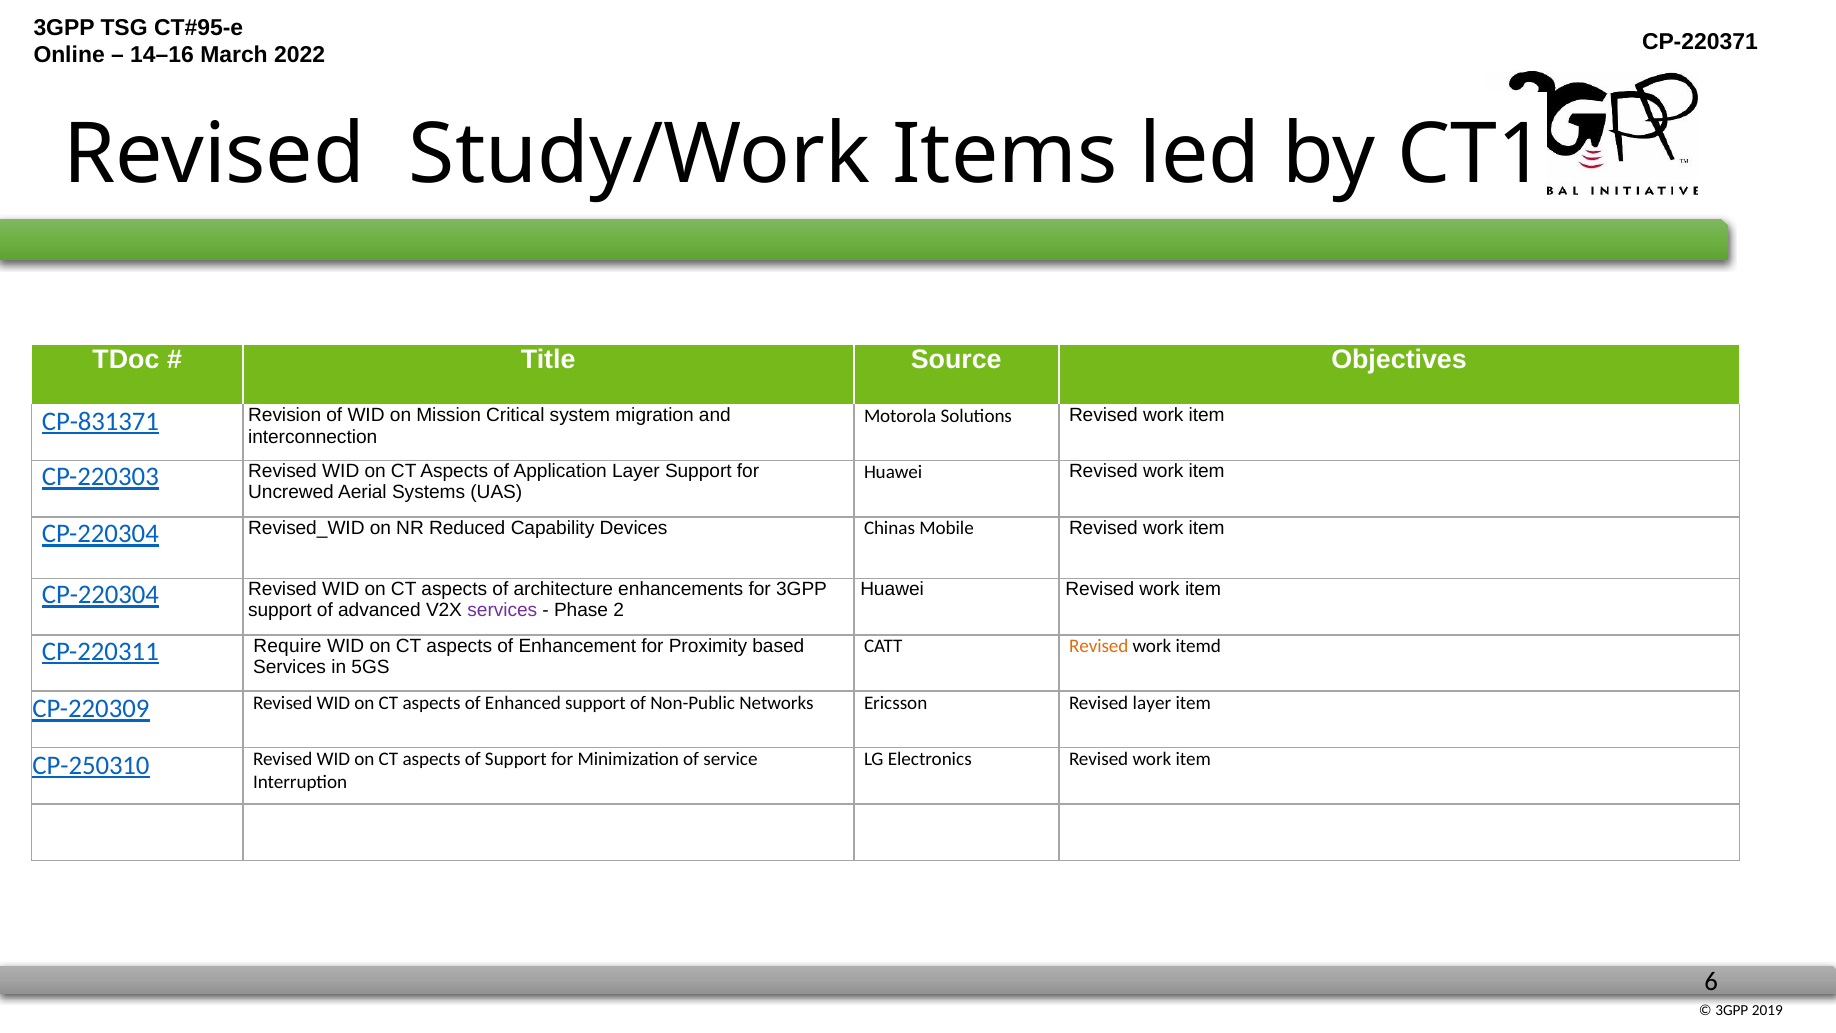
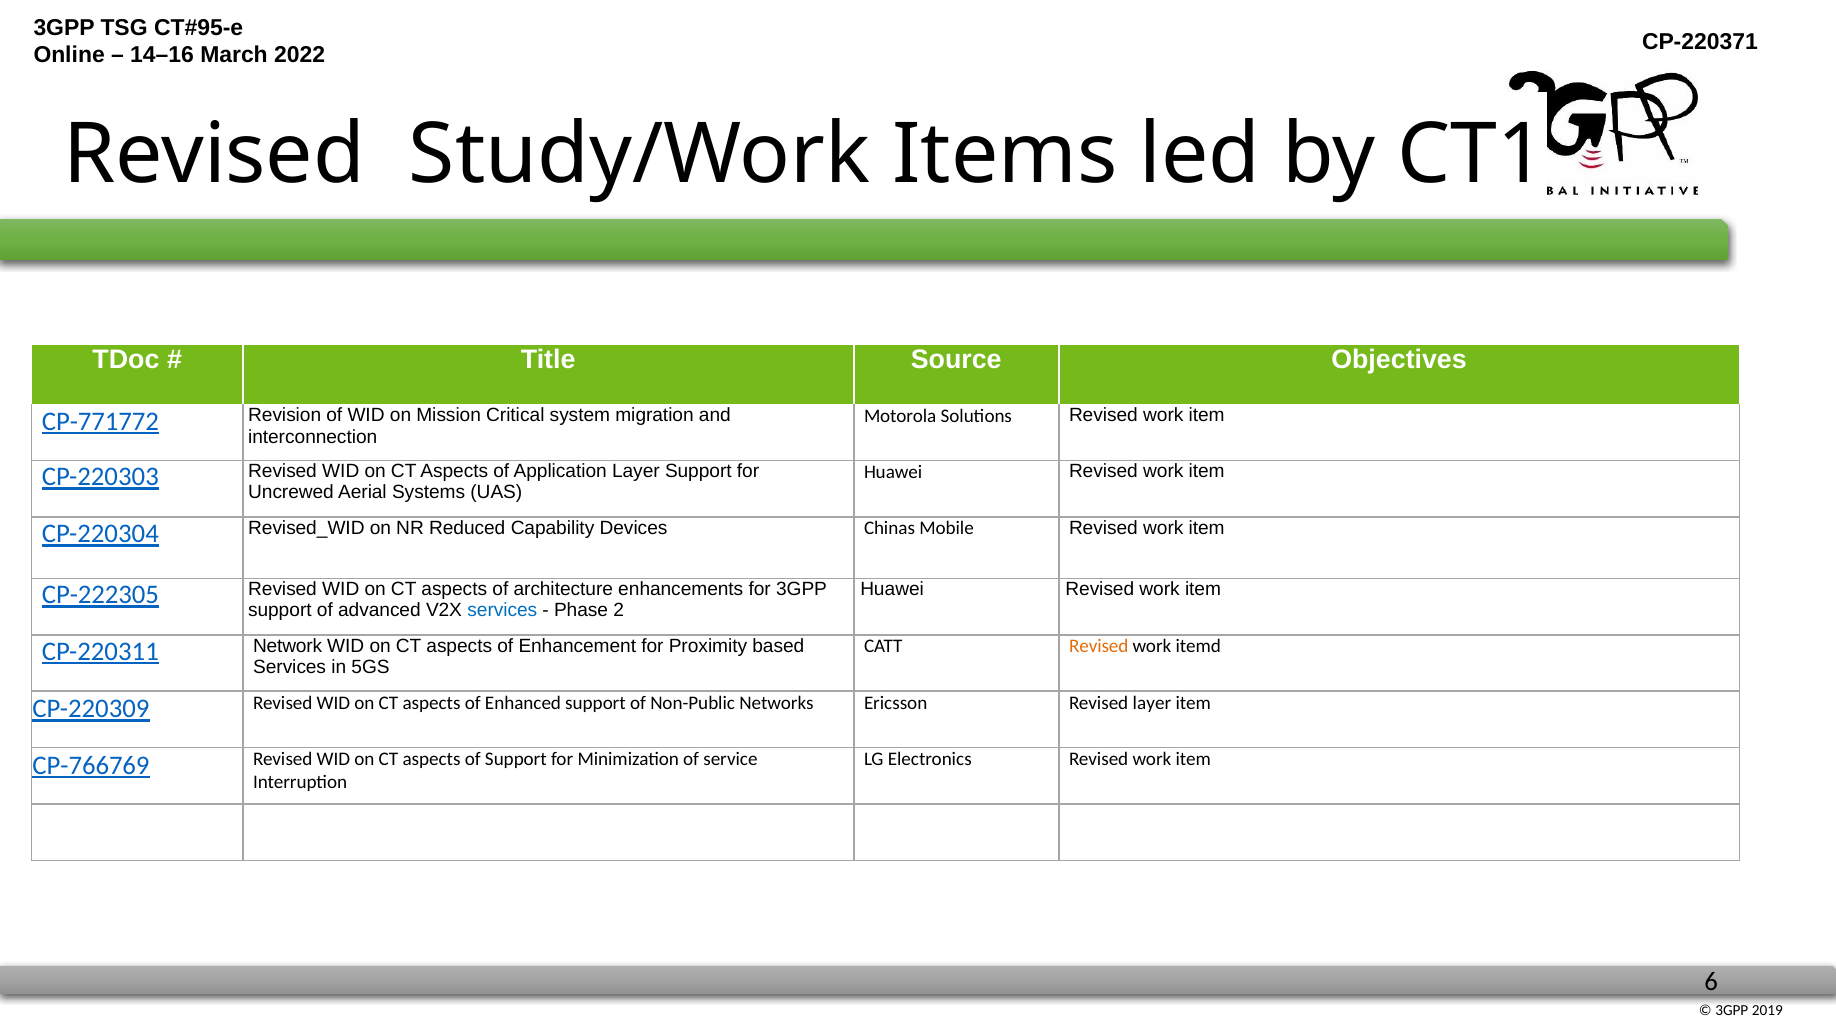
CP-831371: CP-831371 -> CP-771772 (100, 421)
CP-220304: CP-220304 -> CP-222305 (100, 595)
services colour: purple -> blue (502, 610)
Require: Require -> Network (288, 646)
CP-250310: CP-250310 -> CP-766769 (91, 765)
